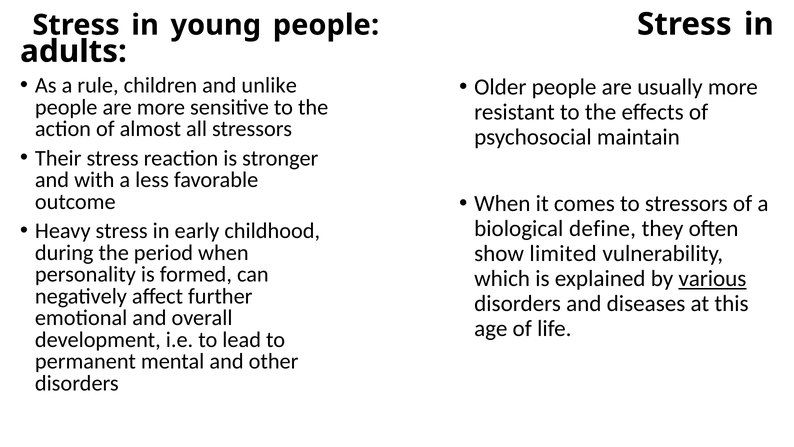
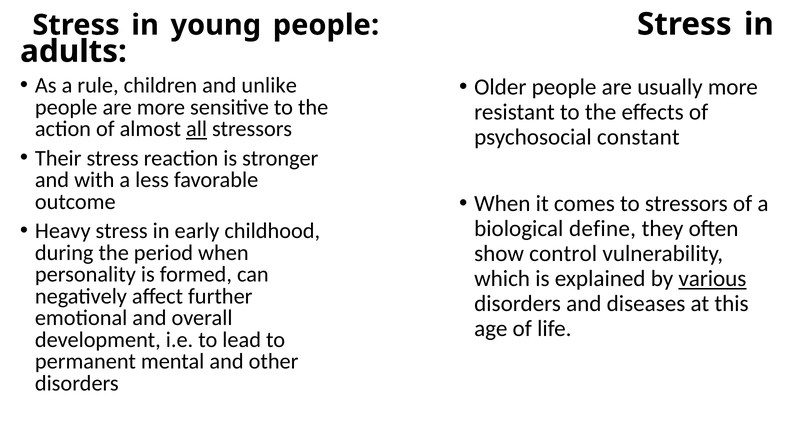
all underline: none -> present (197, 129)
maintain: maintain -> constant (638, 137)
limited: limited -> control (563, 254)
